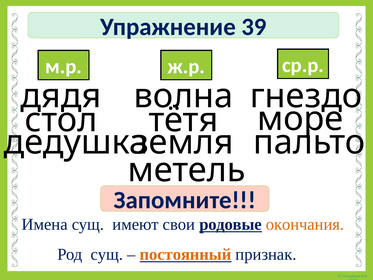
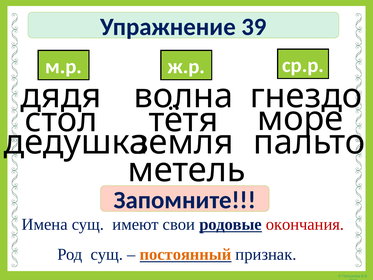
окончания colour: orange -> red (305, 224)
